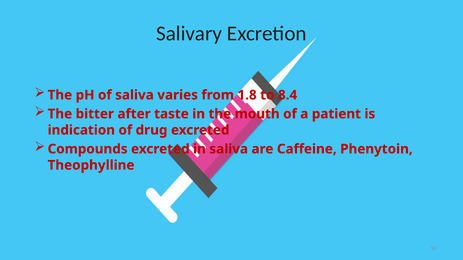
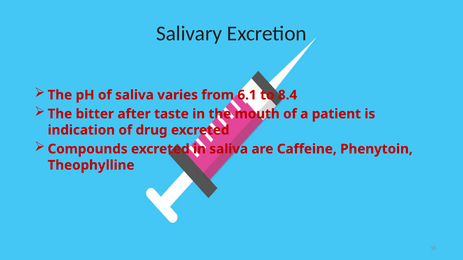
1.8: 1.8 -> 6.1 (247, 95)
